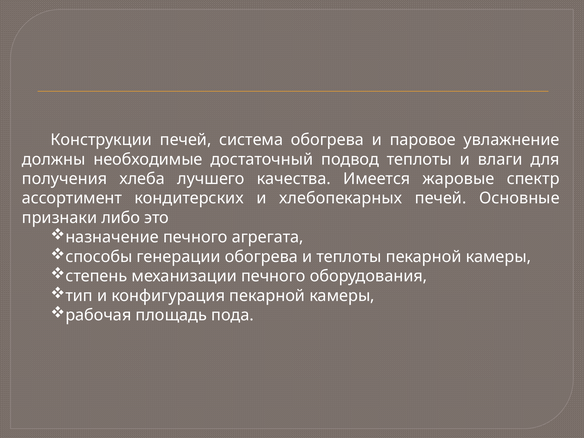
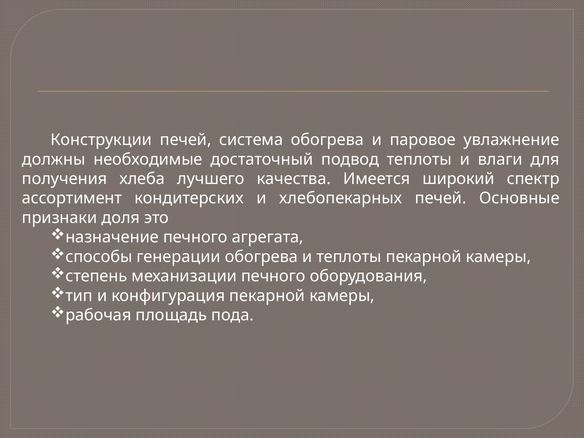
жаровые: жаровые -> широкий (459, 179)
либо: либо -> доля (121, 218)
